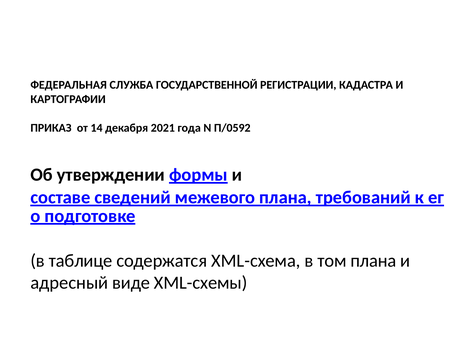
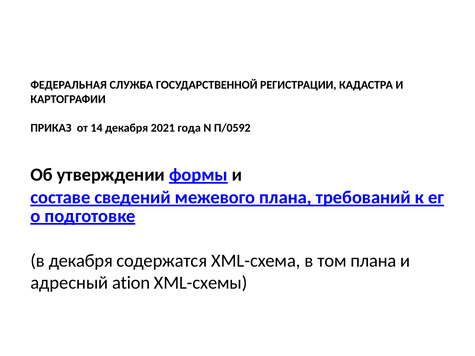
в таблице: таблице -> декабря (81, 261)
виде: виде -> ation (131, 283)
